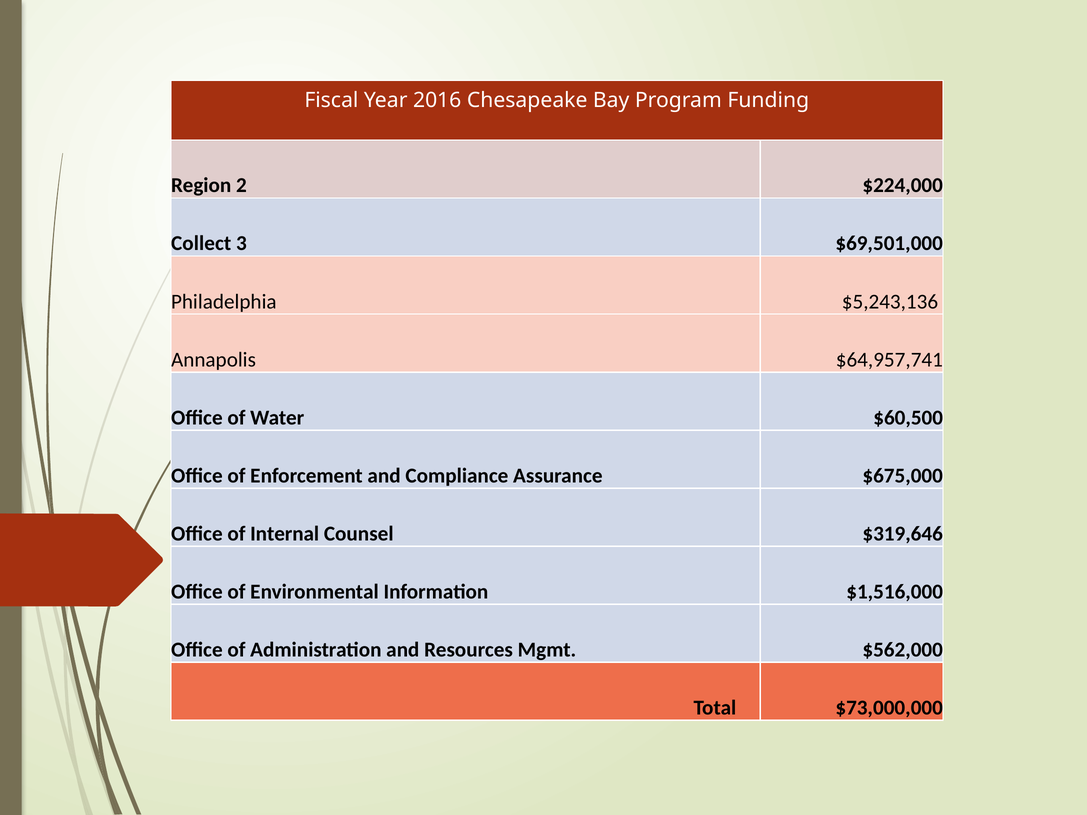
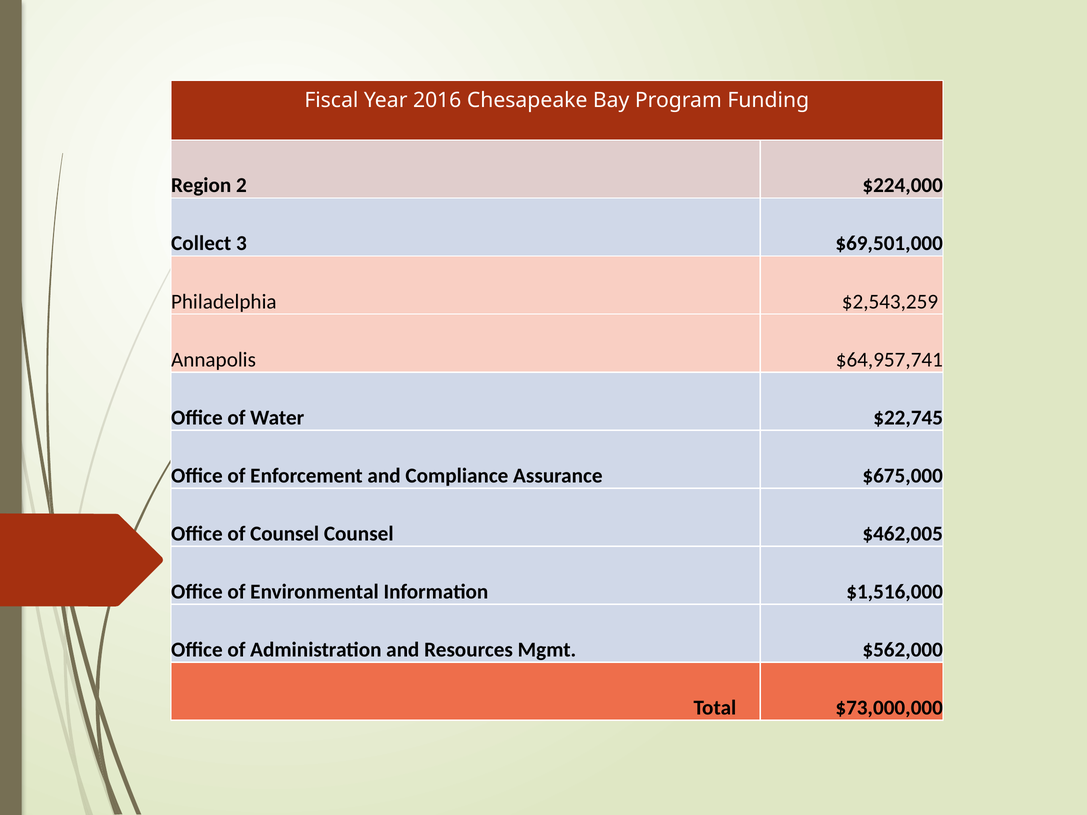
$5,243,136: $5,243,136 -> $2,543,259 (890, 302)
$60,500: $60,500 -> $22,745 (908, 418)
of Internal: Internal -> Counsel (285, 534)
$319,646: $319,646 -> $462,005 (903, 534)
